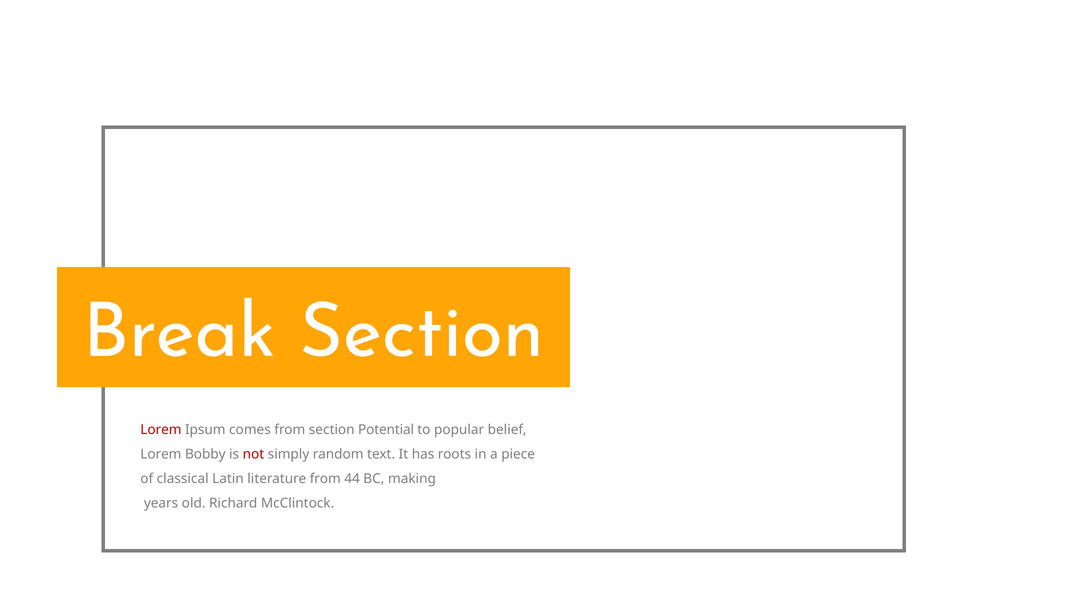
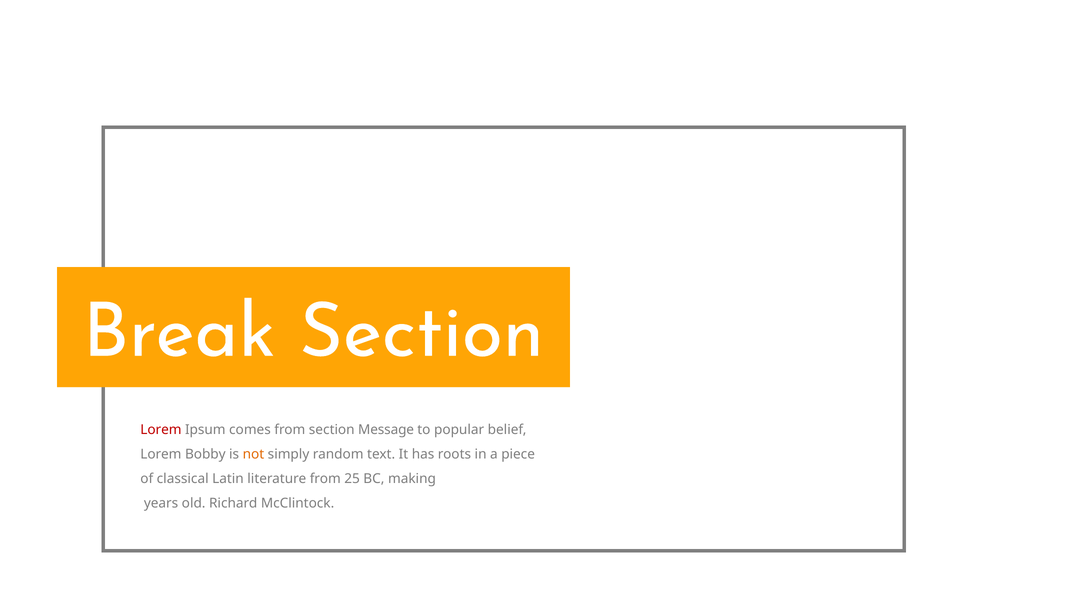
Potential: Potential -> Message (386, 430)
not colour: red -> orange (253, 454)
44: 44 -> 25 (352, 479)
